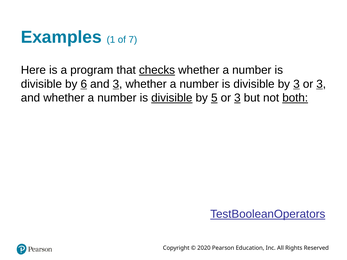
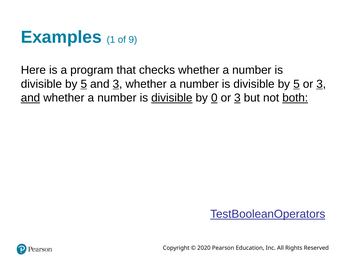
7: 7 -> 9 (133, 40)
checks underline: present -> none (157, 70)
6: 6 -> 5 (84, 84)
3: 3 -> 5 (297, 84)
and underline: none -> present (30, 98)
5: 5 -> 0 (214, 98)
